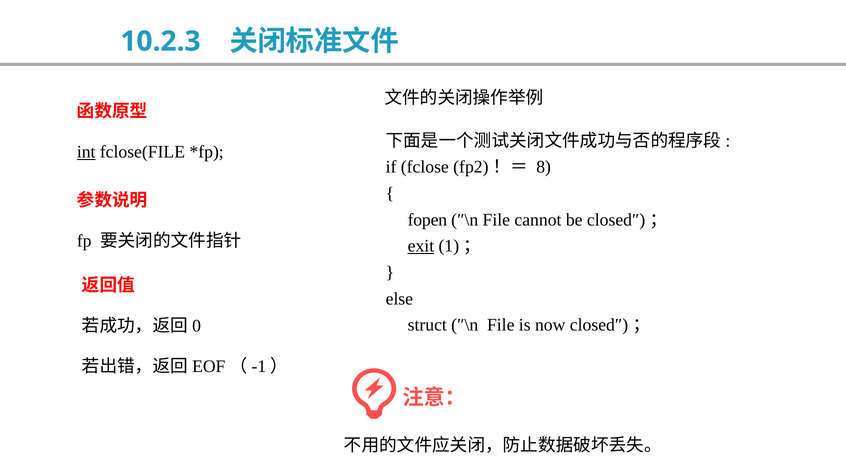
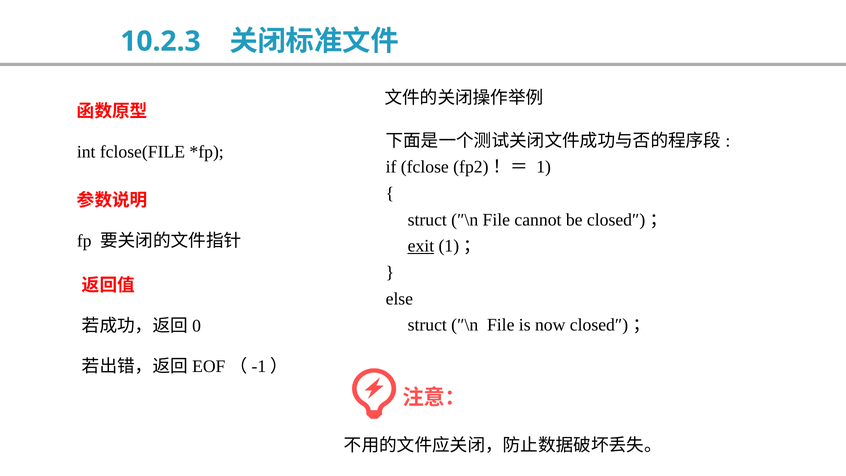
int underline: present -> none (86, 152)
8: 8 -> 1 (544, 167)
fopen: fopen -> struct (427, 220)
